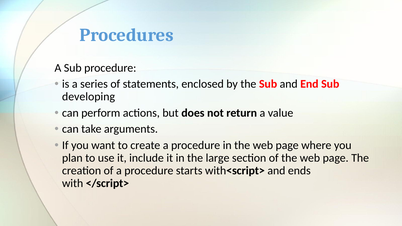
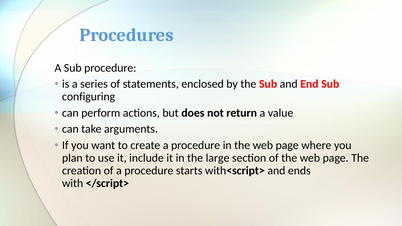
developing: developing -> configuring (89, 97)
